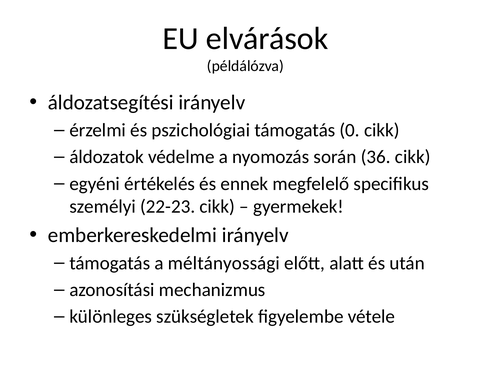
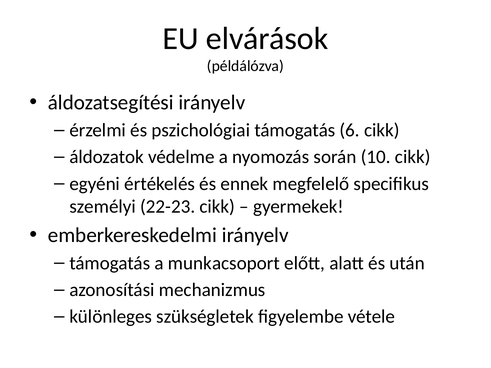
0: 0 -> 6 (350, 130)
36: 36 -> 10 (376, 157)
méltányossági: méltányossági -> munkacsoport (224, 263)
